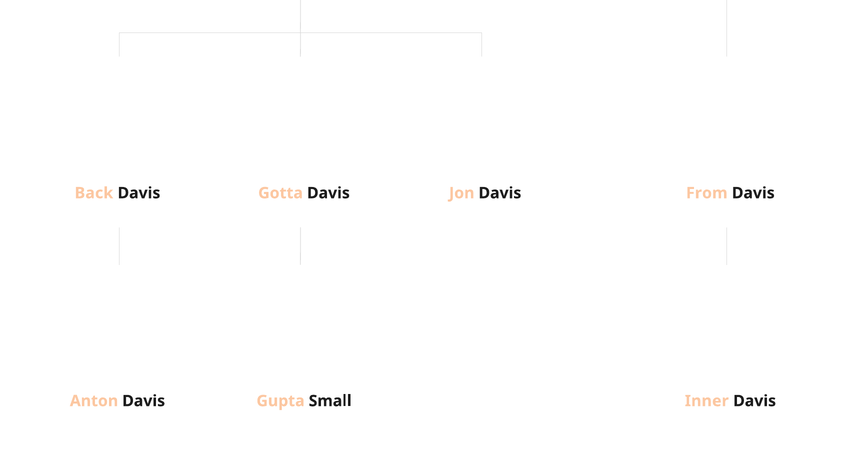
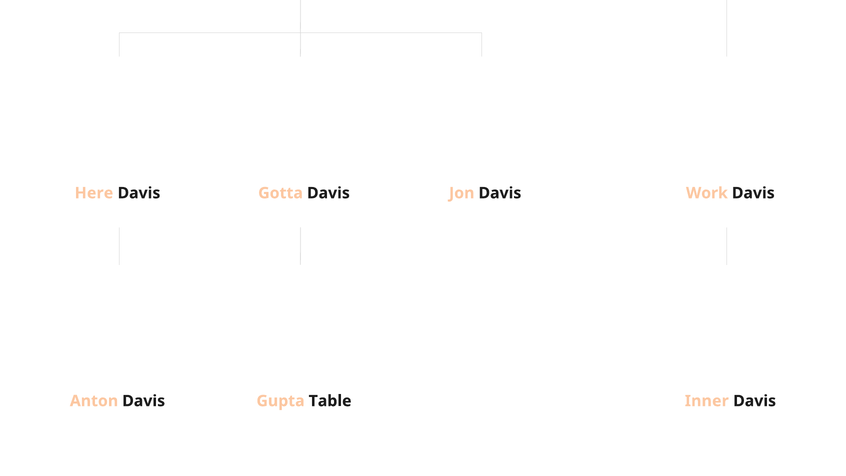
Back: Back -> Here (94, 193)
From: From -> Work (707, 193)
Small: Small -> Table (330, 401)
